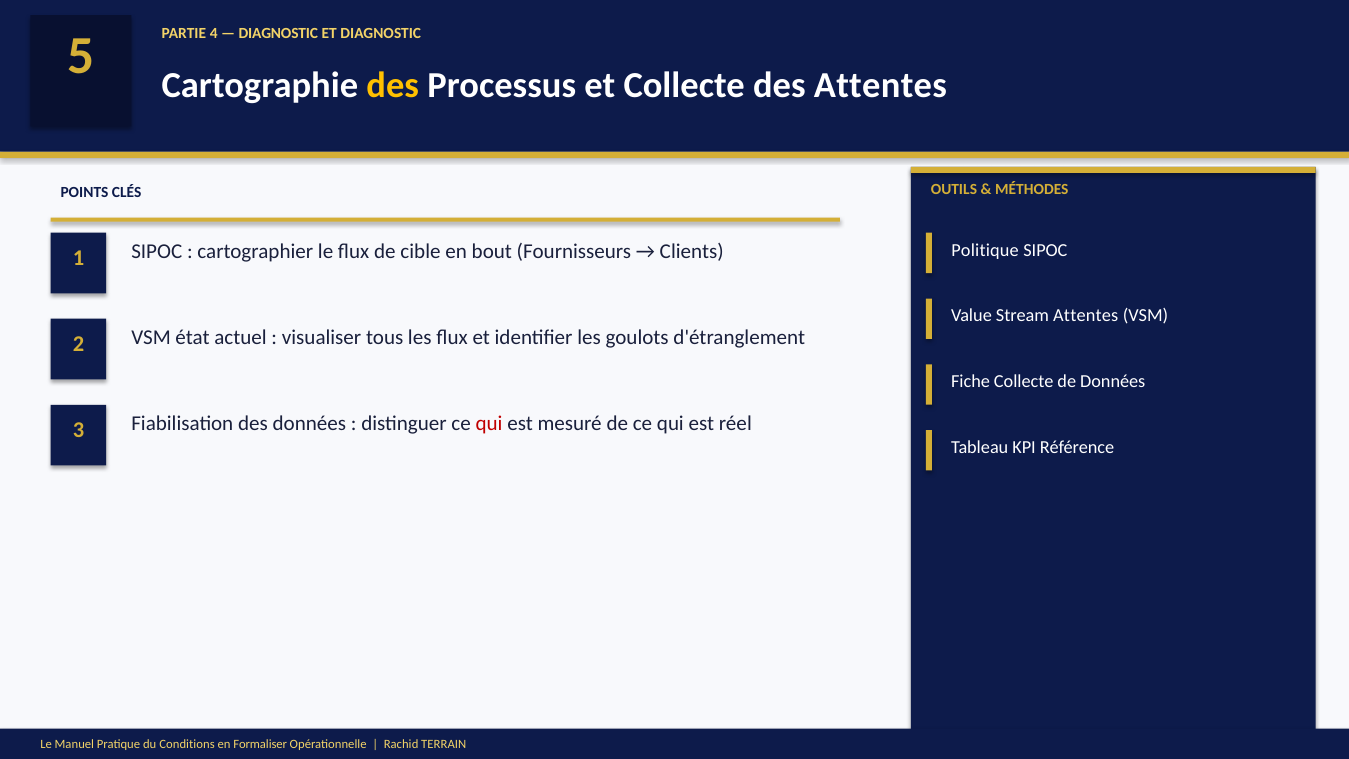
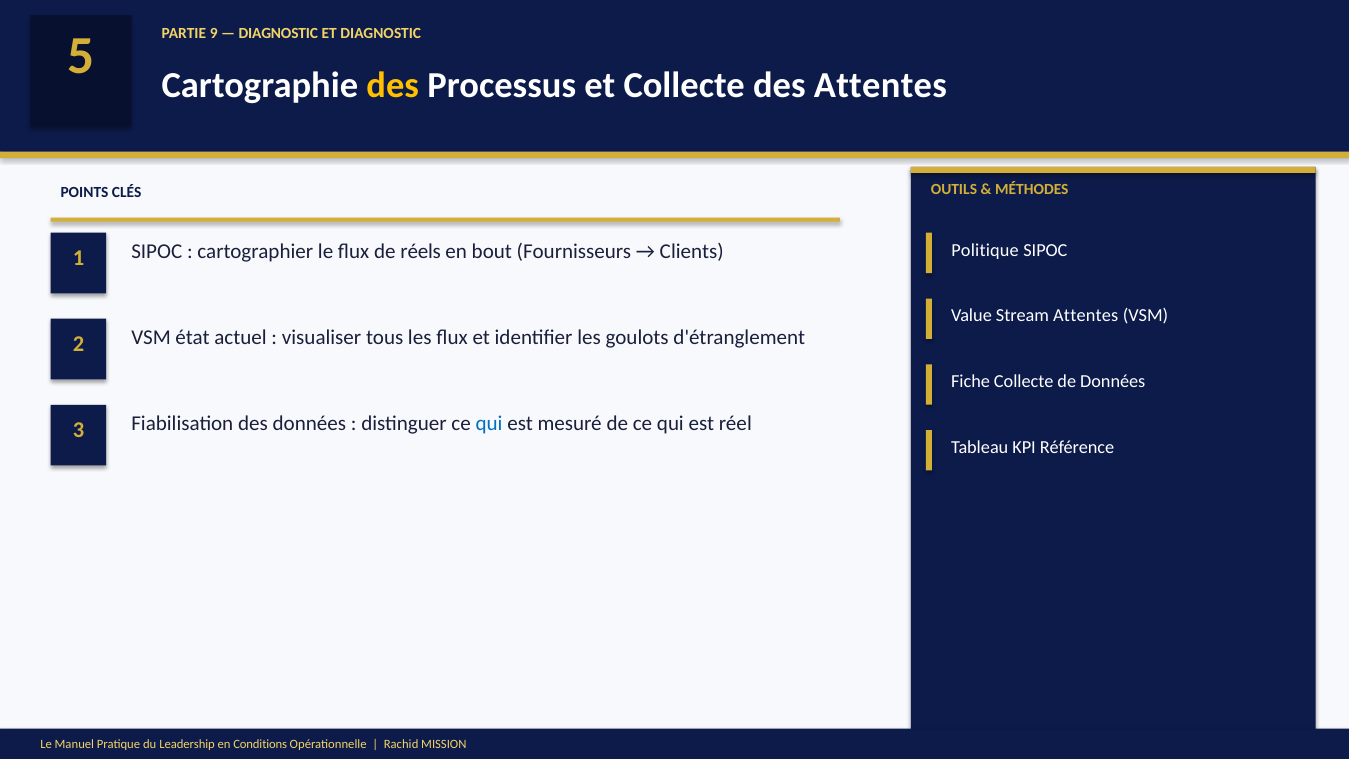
4: 4 -> 9 (214, 34)
cible: cible -> réels (421, 252)
qui colour: red -> blue (489, 424)
Conditions: Conditions -> Leadership (187, 744)
Formaliser: Formaliser -> Conditions (260, 744)
TERRAIN: TERRAIN -> MISSION (444, 744)
